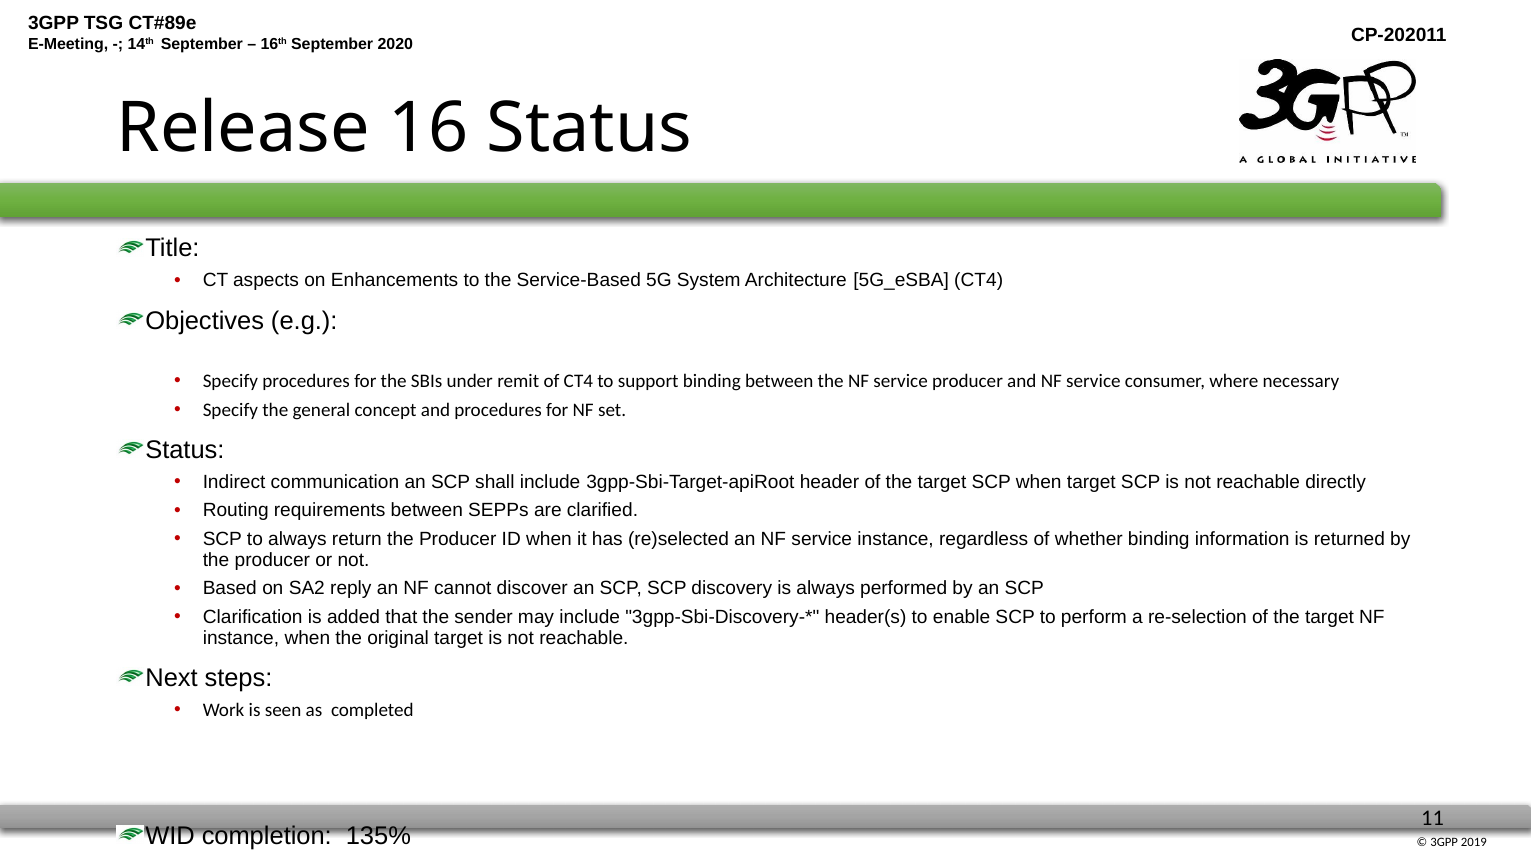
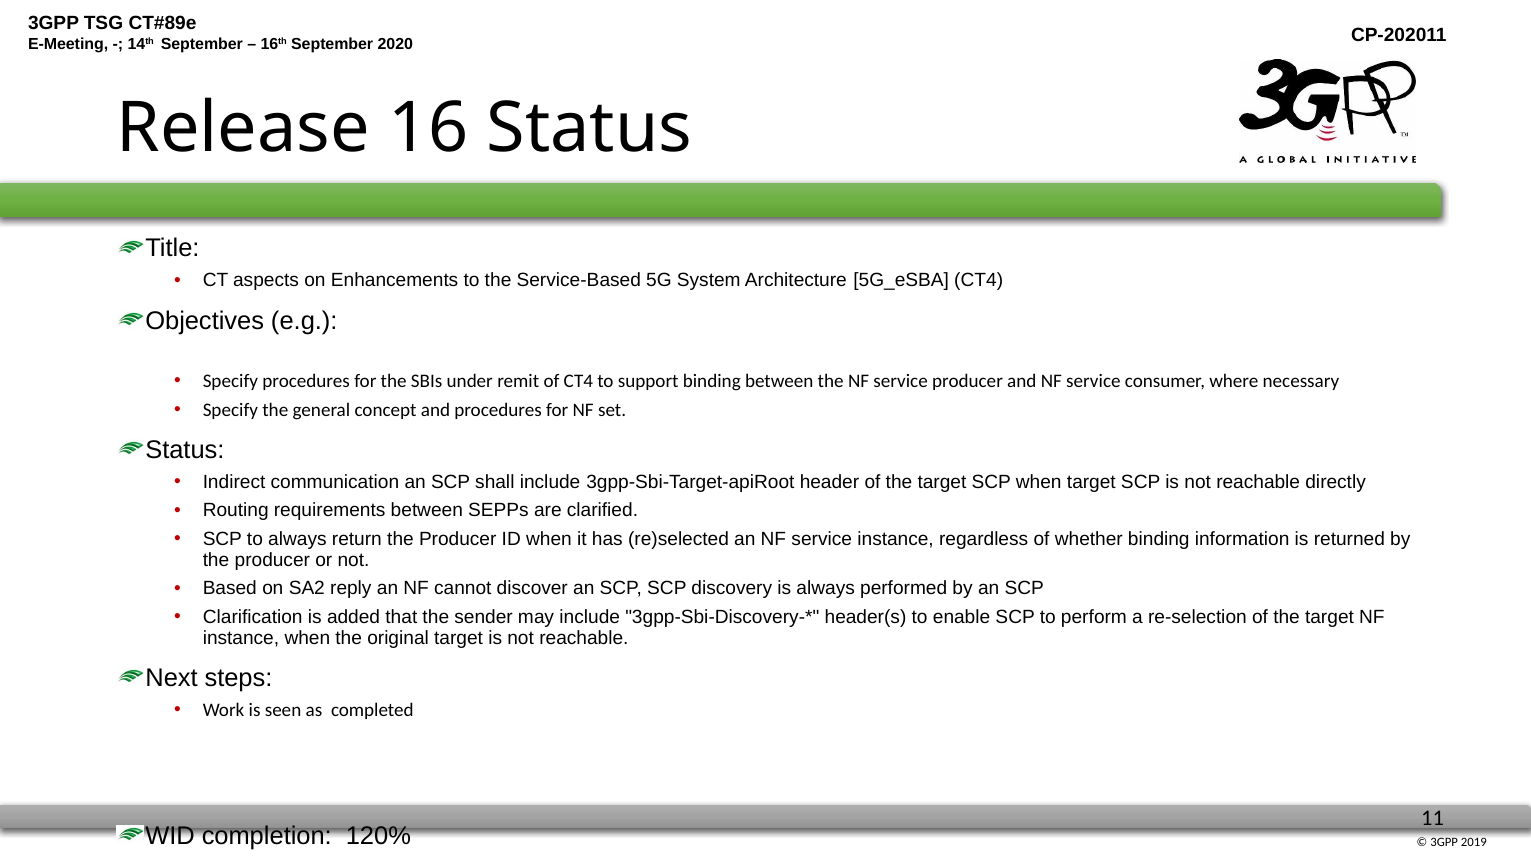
135%: 135% -> 120% (378, 836)
